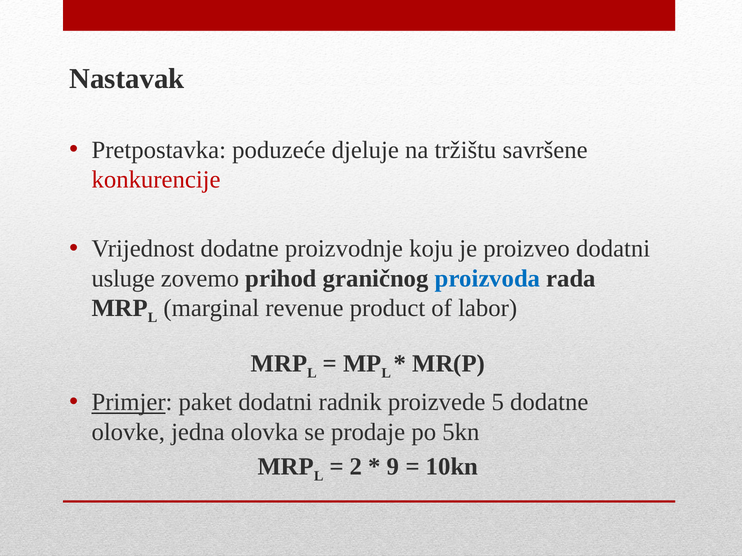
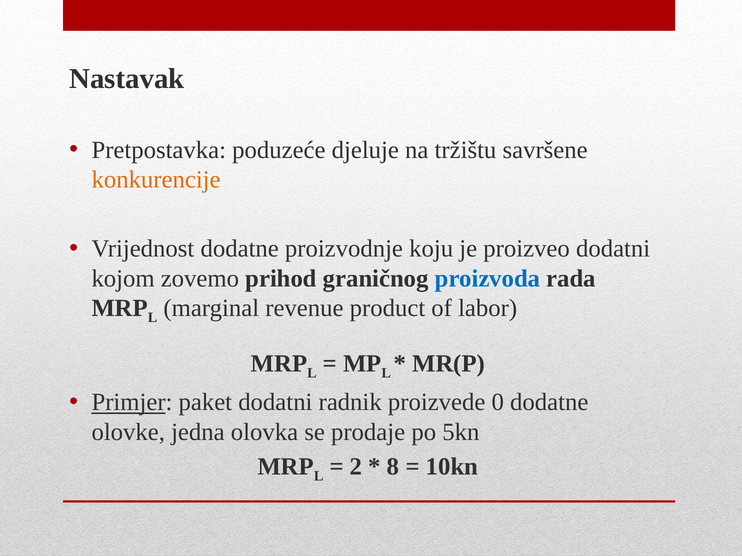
konkurencije colour: red -> orange (156, 180)
usluge: usluge -> kojom (123, 279)
5: 5 -> 0 (498, 403)
9: 9 -> 8 (393, 467)
